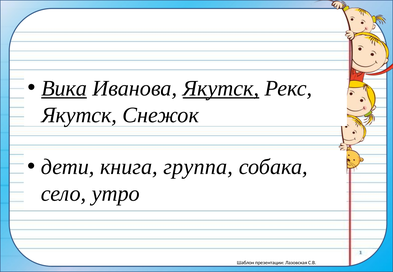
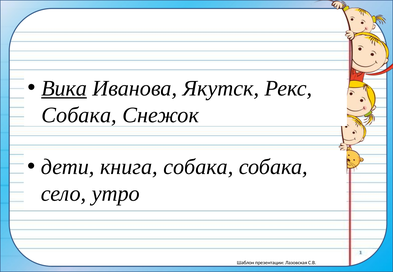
Якутск underline: present -> none (221, 88)
Якутск: Якутск -> Собака (79, 115)
книга группа: группа -> собака (198, 167)
